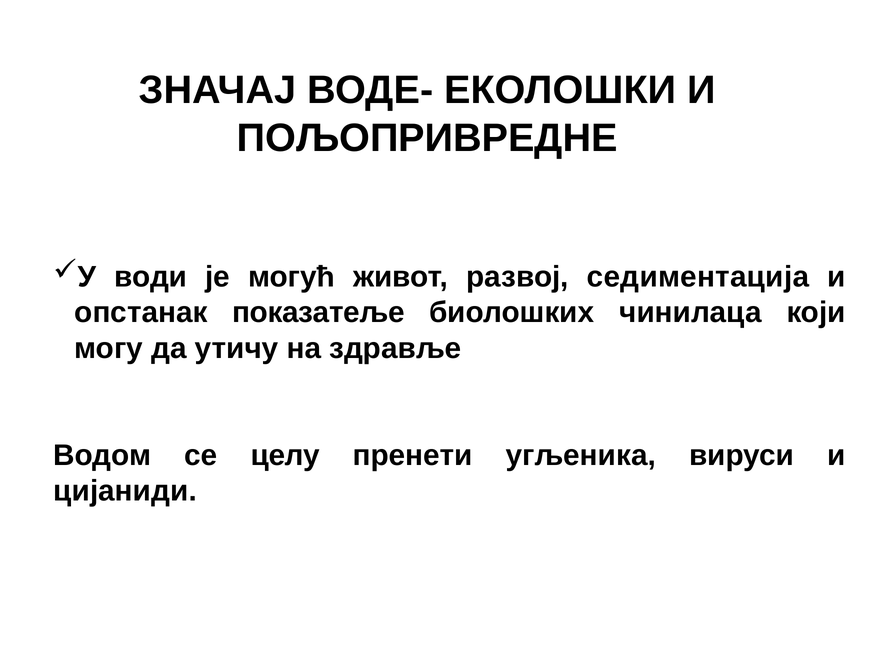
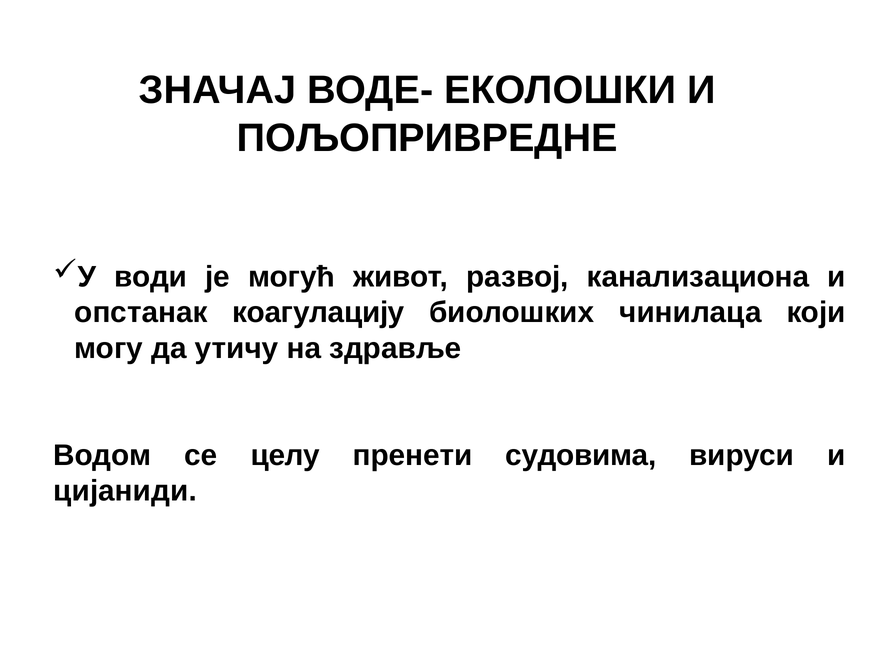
седиментација: седиментација -> канализациона (698, 277)
показатеље: показатеље -> коагулацију (318, 313)
угљеника: угљеника -> судовима (581, 455)
